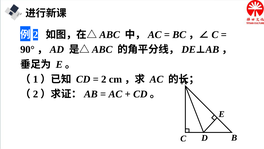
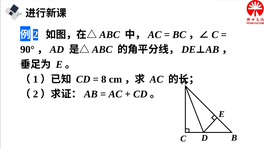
2: 2 -> 8 (104, 79)
